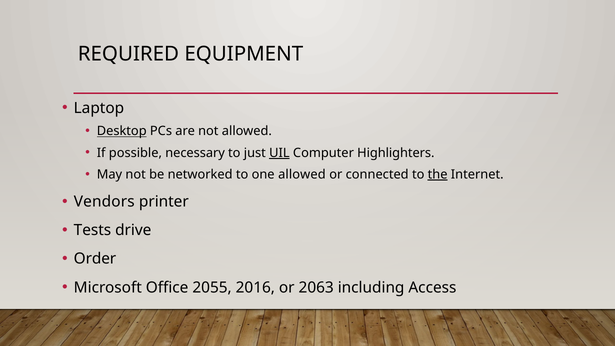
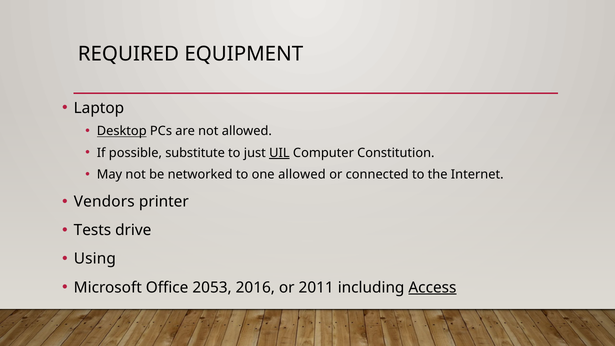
necessary: necessary -> substitute (195, 153)
Highlighters: Highlighters -> Constitution (396, 153)
the underline: present -> none (438, 175)
Order: Order -> Using (95, 259)
2055: 2055 -> 2053 (212, 287)
2063: 2063 -> 2011 (316, 287)
Access underline: none -> present (432, 287)
